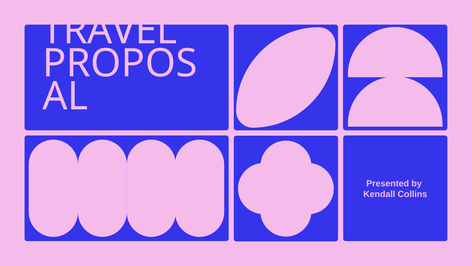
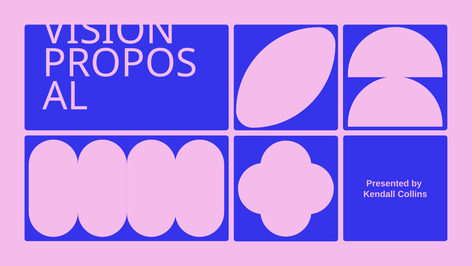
TRAVEL: TRAVEL -> VISION (109, 30)
